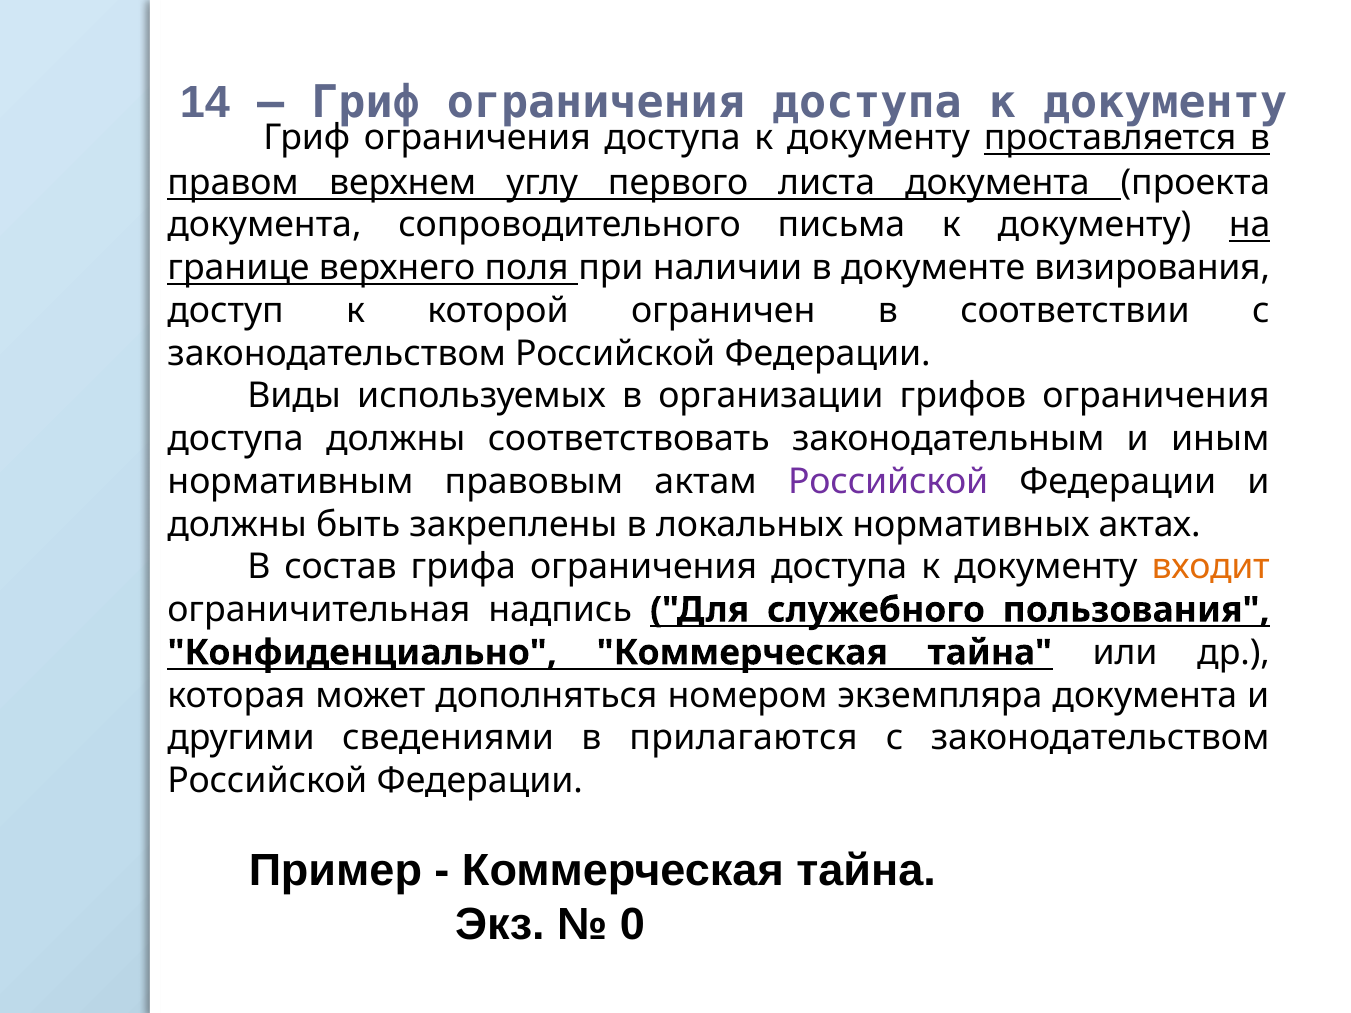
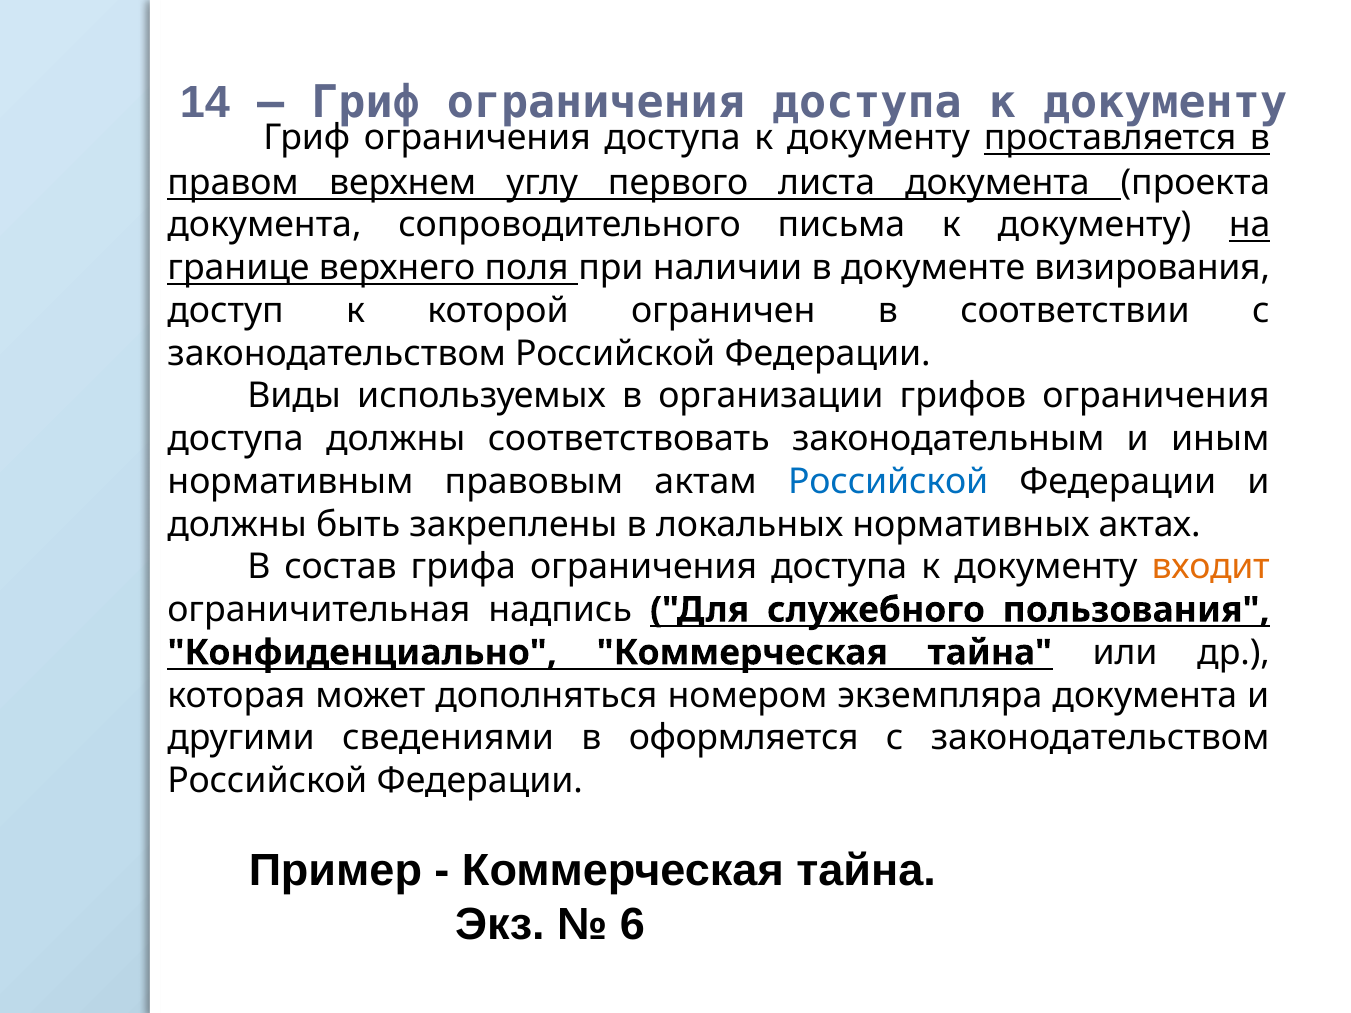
Российской colour: purple -> blue (888, 482)
прилагаются: прилагаются -> оформляется (744, 738)
0: 0 -> 6 (632, 925)
